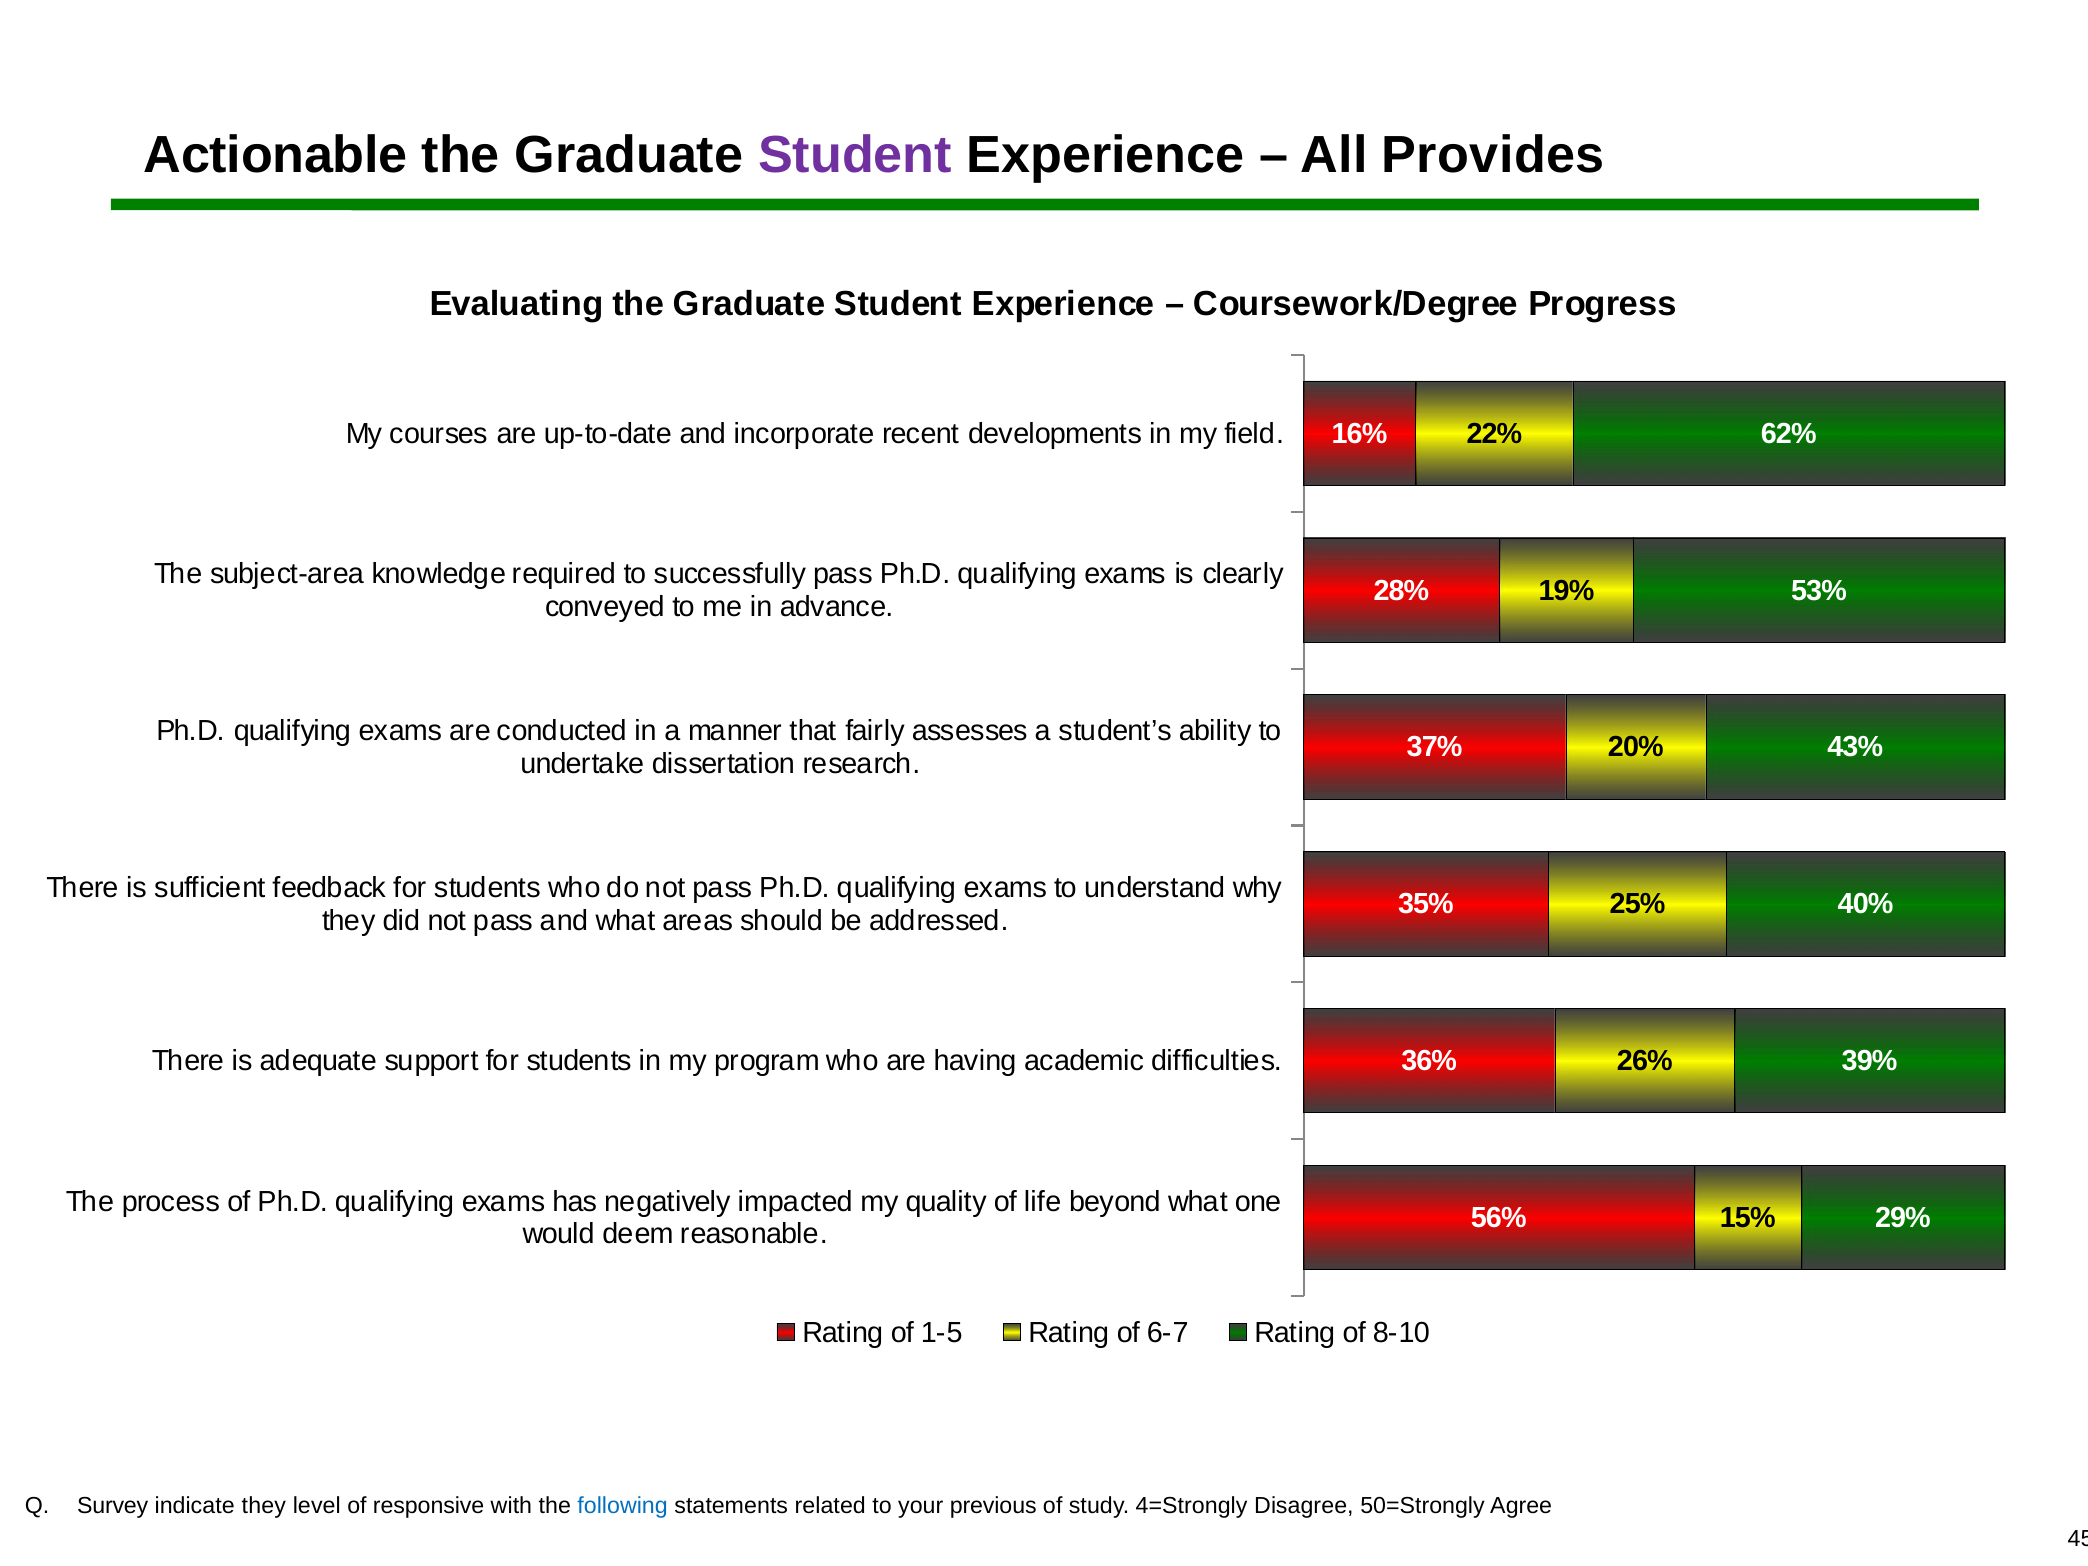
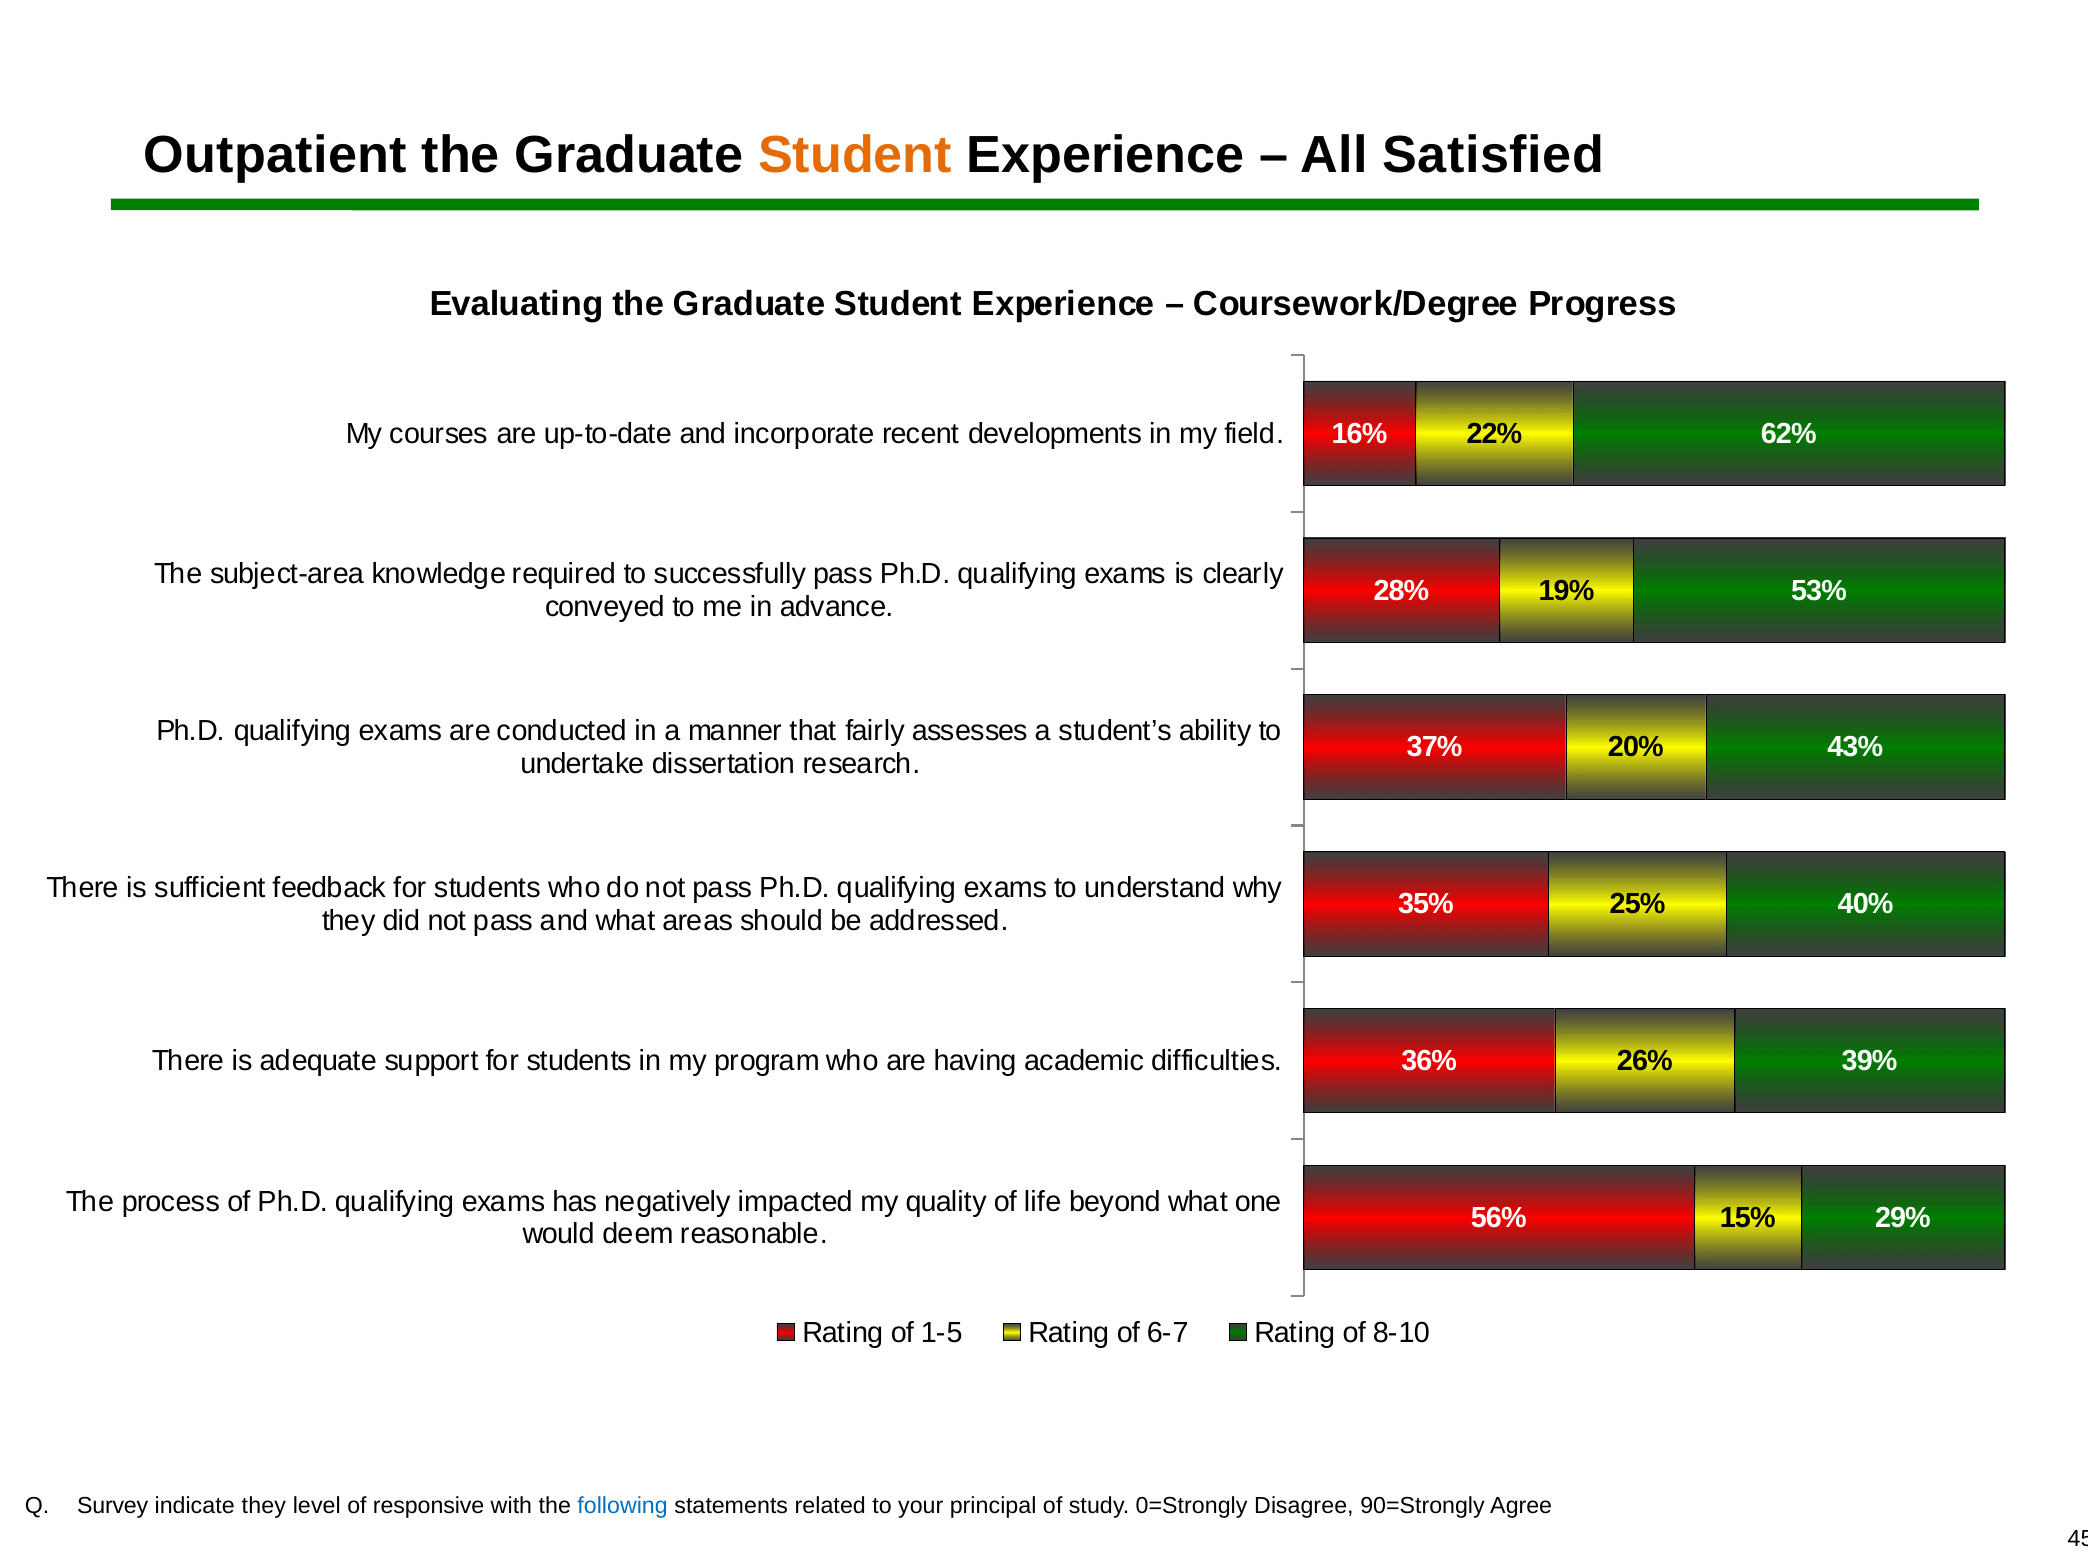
Actionable: Actionable -> Outpatient (275, 155)
Student colour: purple -> orange (855, 155)
Provides: Provides -> Satisfied (1493, 155)
previous: previous -> principal (993, 1506)
4=Strongly: 4=Strongly -> 0=Strongly (1192, 1506)
50=Strongly: 50=Strongly -> 90=Strongly (1423, 1506)
